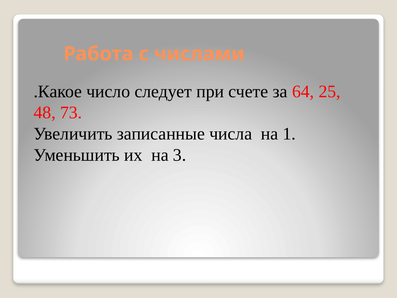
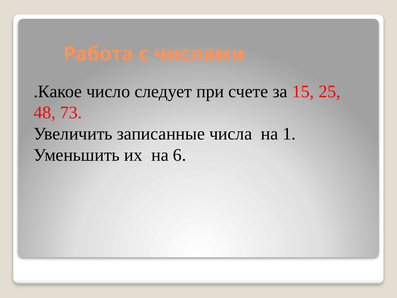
64: 64 -> 15 (303, 91)
3: 3 -> 6 (180, 155)
